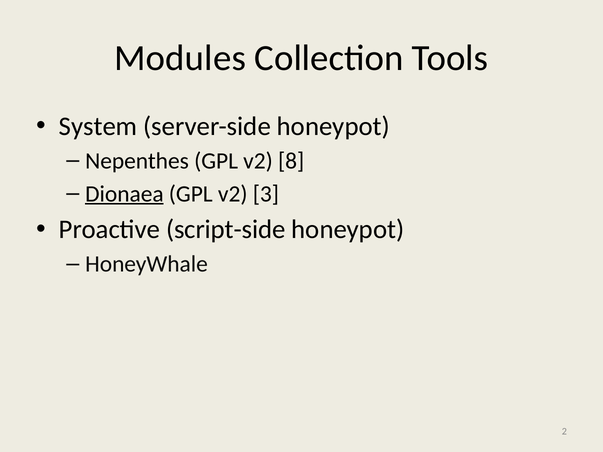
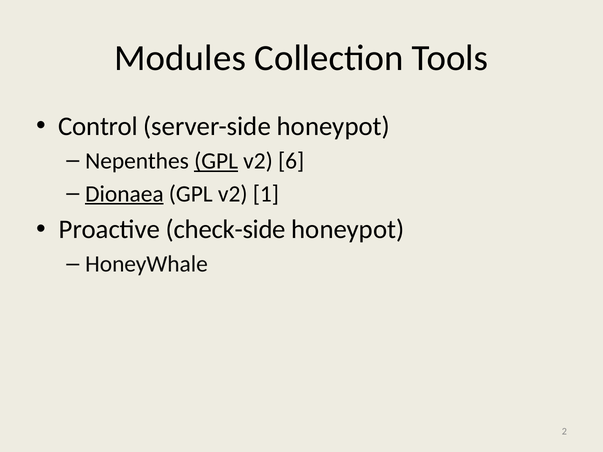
System: System -> Control (98, 126)
GPL underline: none -> present (216, 161)
8: 8 -> 6 (291, 161)
3: 3 -> 1 (266, 194)
script-side: script-side -> check-side (226, 230)
